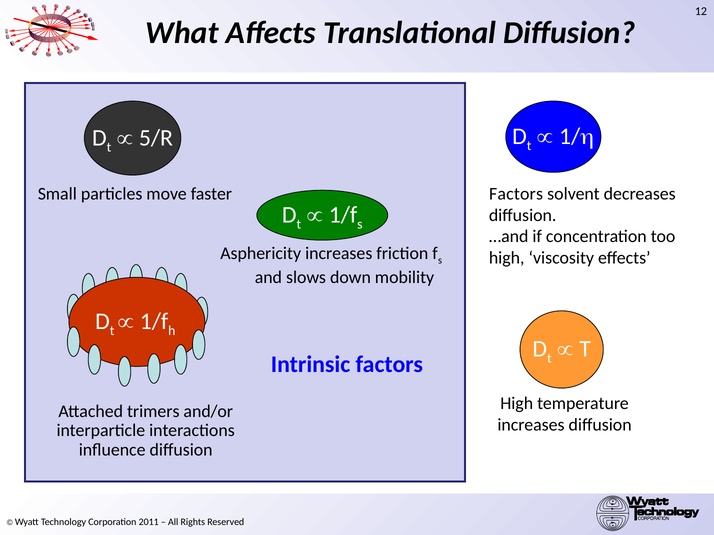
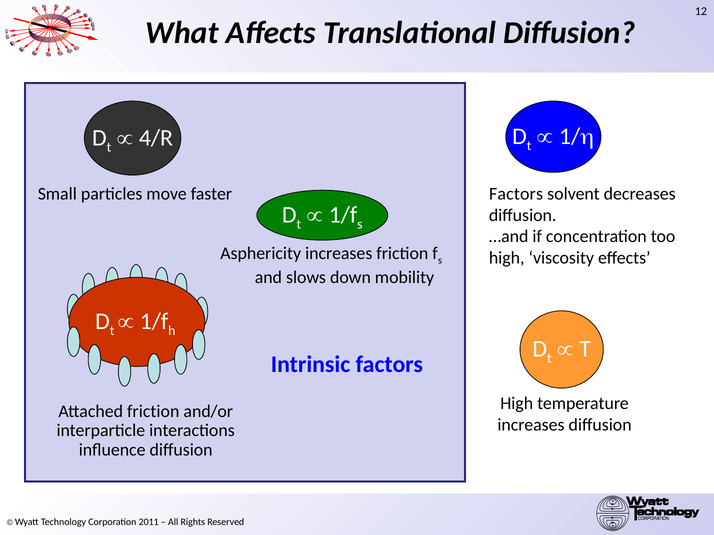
5/R: 5/R -> 4/R (156, 138)
Attached trimers: trimers -> friction (153, 412)
